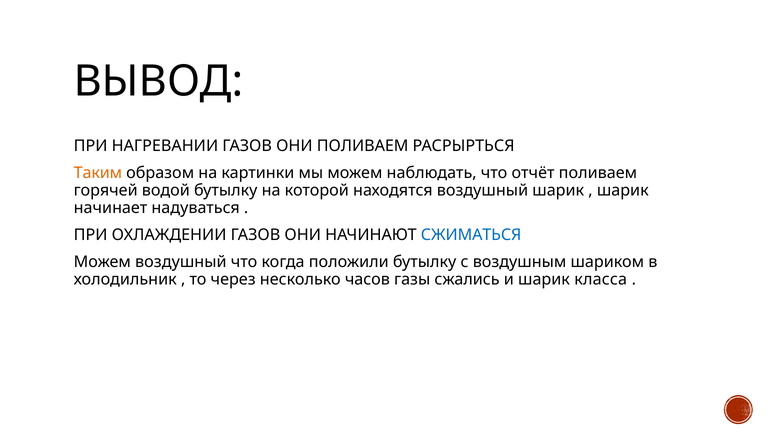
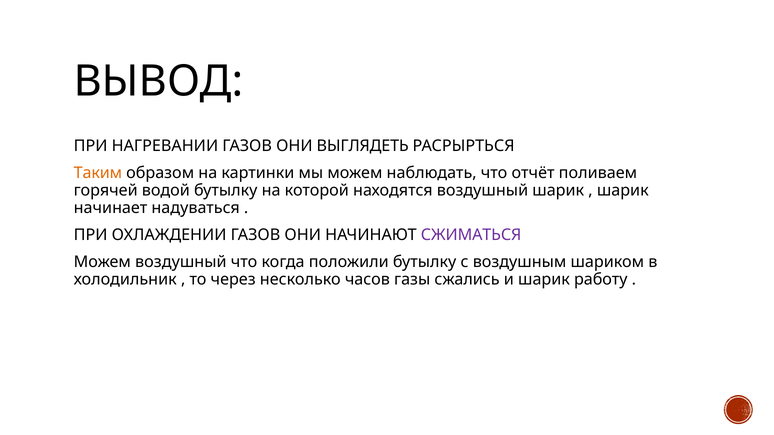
ОНИ ПОЛИВАЕМ: ПОЛИВАЕМ -> ВЫГЛЯДЕТЬ (363, 146)
СЖИМАТЬСЯ colour: blue -> purple (471, 235)
класса: класса -> работу (601, 280)
